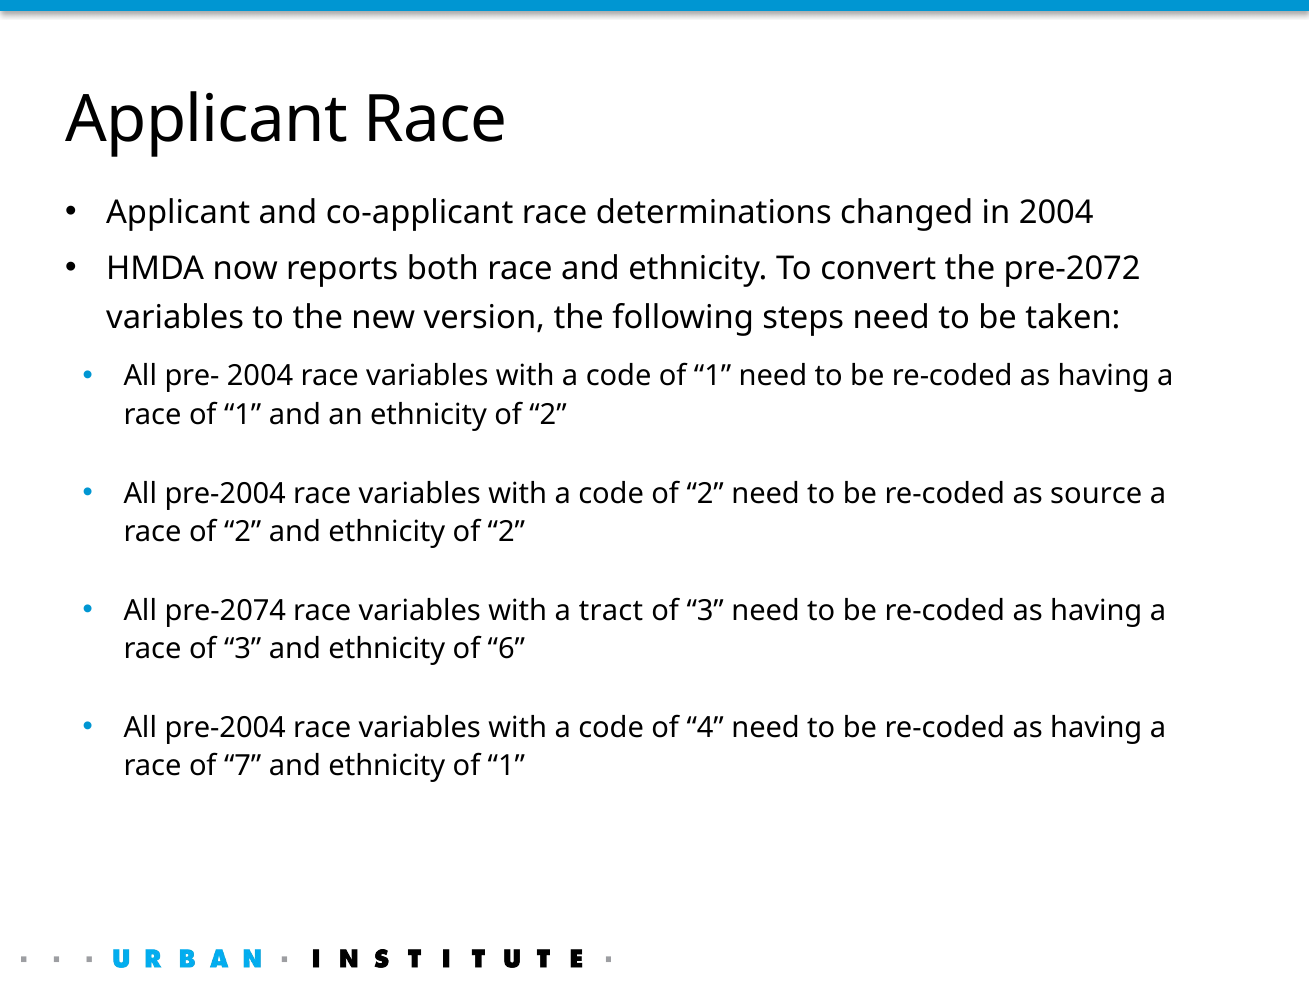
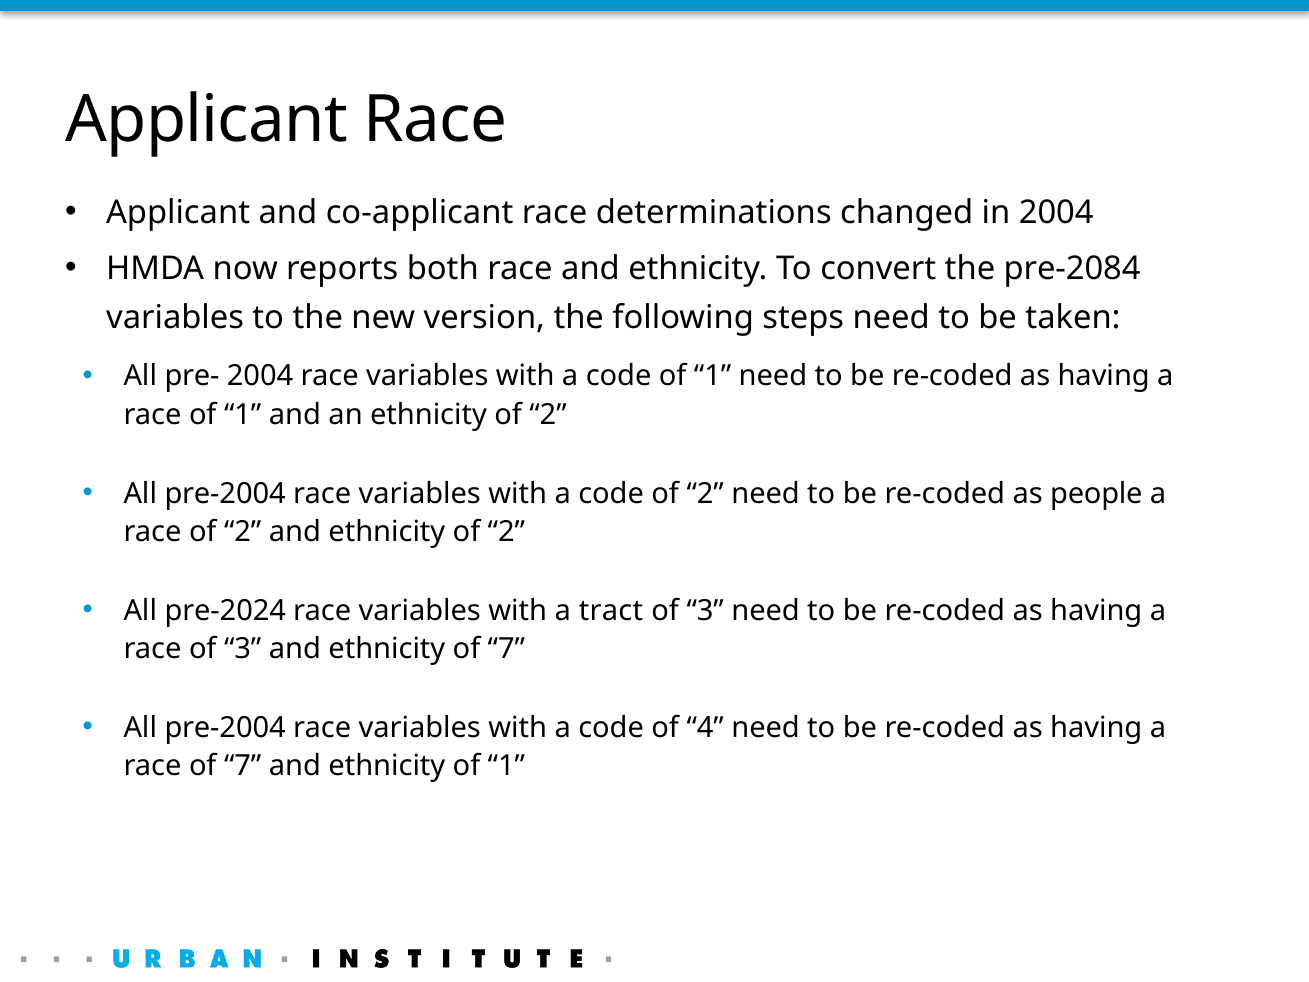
pre-2072: pre-2072 -> pre-2084 (1072, 269)
source: source -> people (1096, 493)
pre-2074: pre-2074 -> pre-2024 (225, 610)
ethnicity of 6: 6 -> 7 (506, 649)
